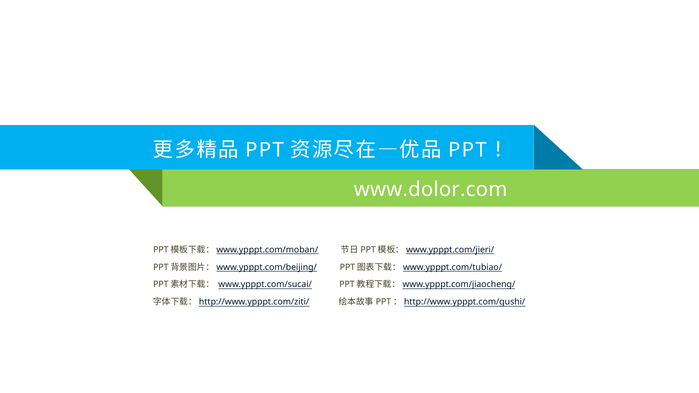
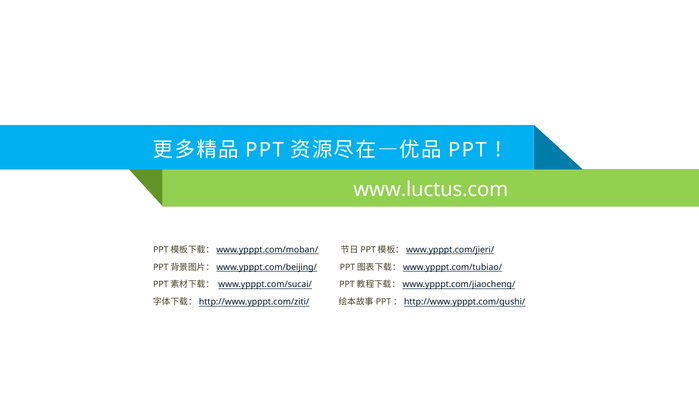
www.dolor.com: www.dolor.com -> www.luctus.com (431, 189)
